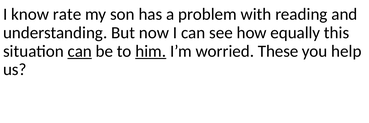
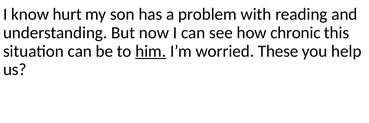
rate: rate -> hurt (67, 14)
equally: equally -> chronic (295, 33)
can underline: present -> none (80, 51)
